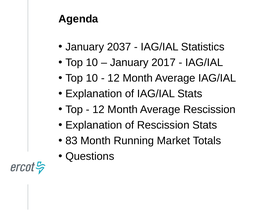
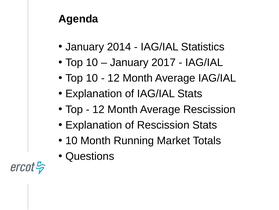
2037: 2037 -> 2014 (119, 47)
83: 83 -> 10 (72, 140)
